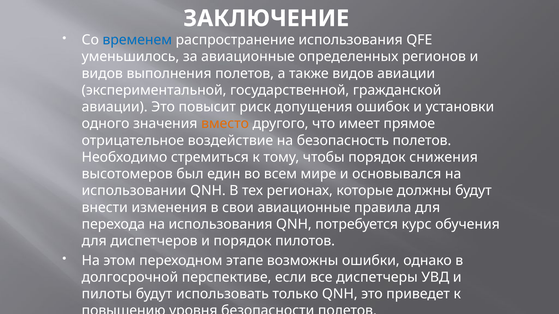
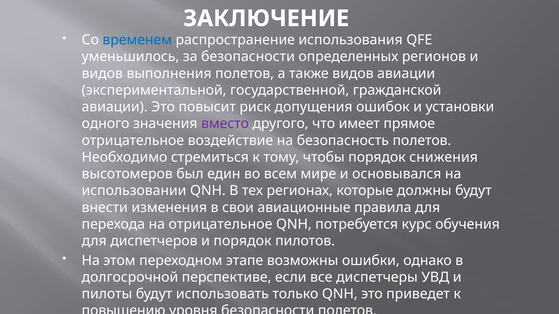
за авиационные: авиационные -> безопасности (248, 57)
вместо colour: orange -> purple (225, 124)
на использования: использования -> отрицательное (220, 224)
